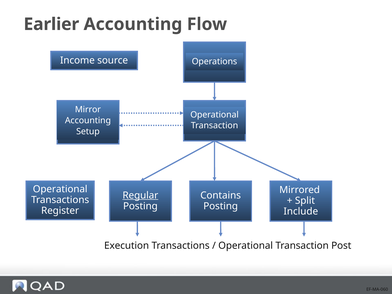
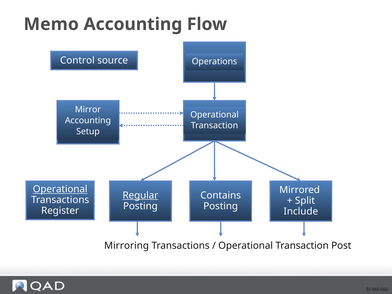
Earlier: Earlier -> Memo (51, 24)
Income: Income -> Control (77, 60)
Operational underline: none -> present (60, 189)
Execution: Execution -> Mirroring (127, 246)
